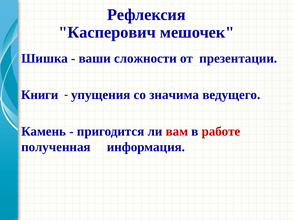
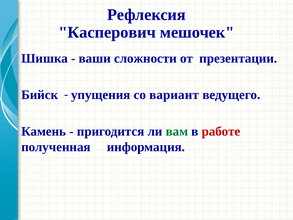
Книги: Книги -> Бийск (40, 95)
значима: значима -> вариант (174, 95)
вам colour: red -> green (177, 131)
